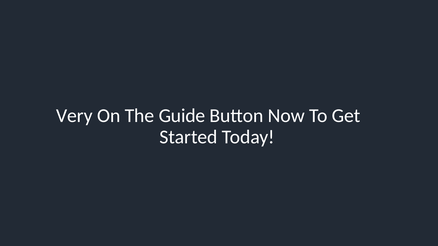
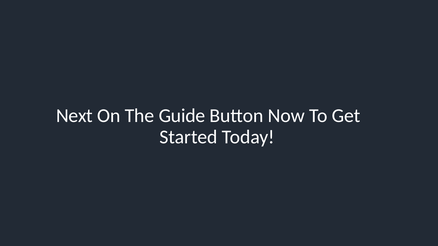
Very: Very -> Next (74, 116)
